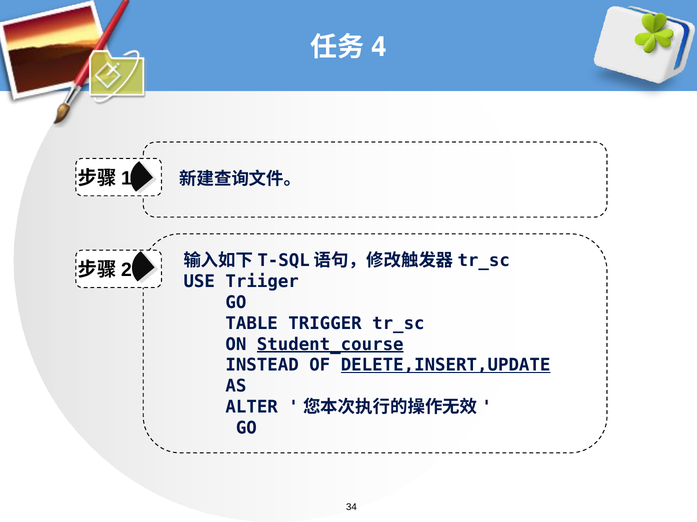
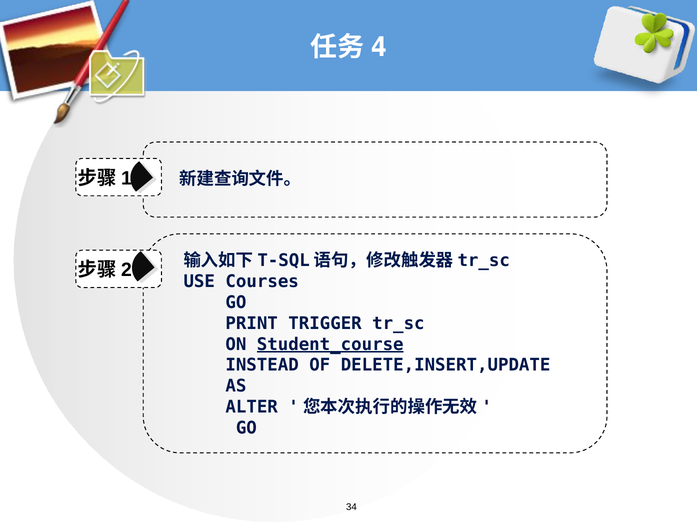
Triiger: Triiger -> Courses (262, 282)
TABLE: TABLE -> PRINT (252, 324)
DELETE,INSERT,UPDATE underline: present -> none (446, 366)
